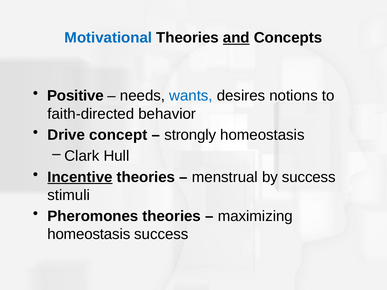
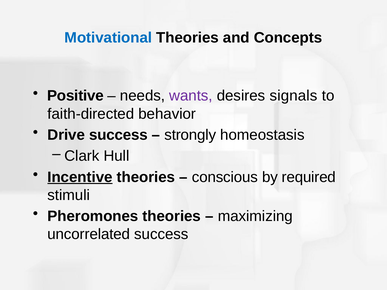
and underline: present -> none (236, 38)
wants colour: blue -> purple (191, 96)
notions: notions -> signals (293, 96)
Drive concept: concept -> success (118, 135)
menstrual: menstrual -> conscious (225, 177)
by success: success -> required (309, 177)
homeostasis: homeostasis -> uncorrelated (89, 234)
